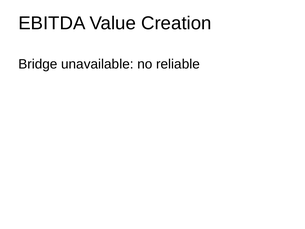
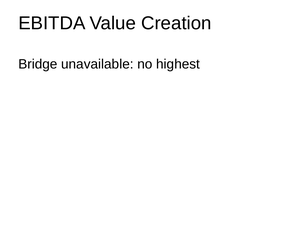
reliable: reliable -> highest (178, 64)
